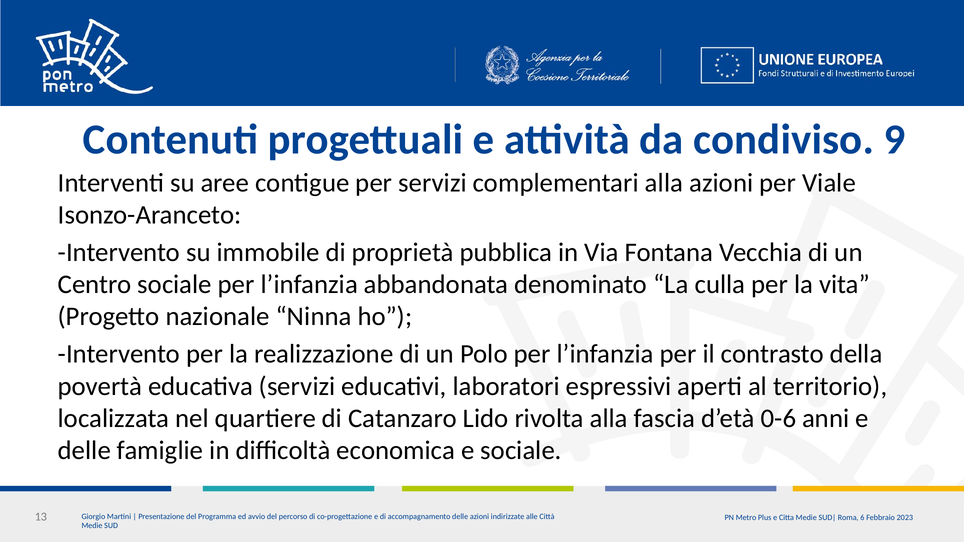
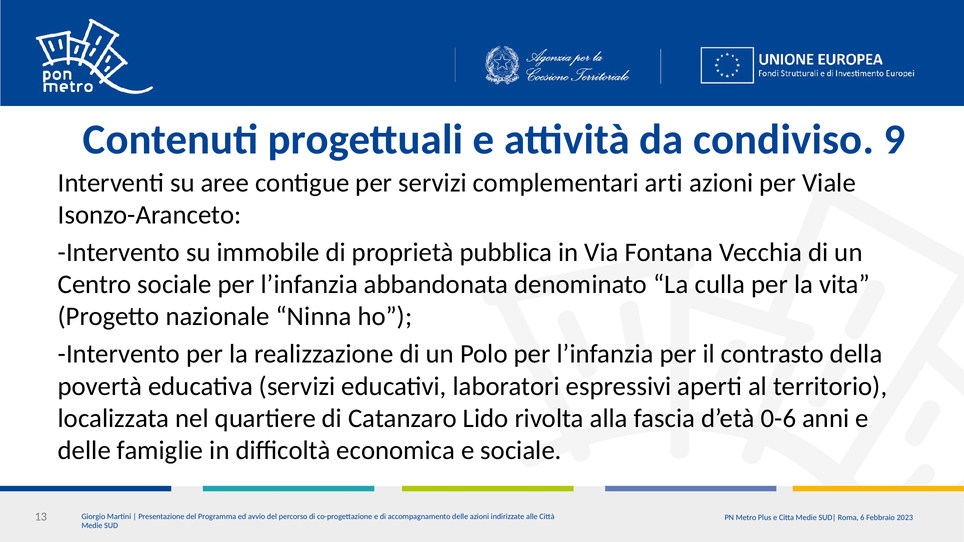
complementari alla: alla -> arti (664, 183)
